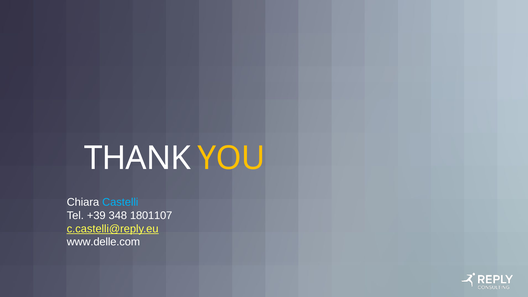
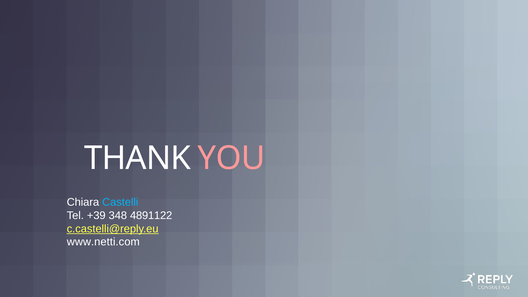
YOU colour: yellow -> pink (231, 158)
1801107: 1801107 -> 4891122 (151, 216)
www.delle.com: www.delle.com -> www.netti.com (103, 242)
